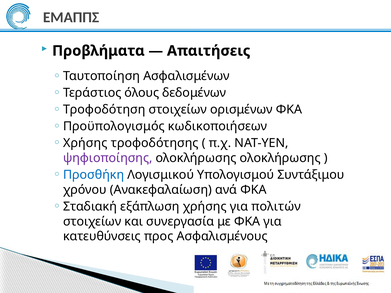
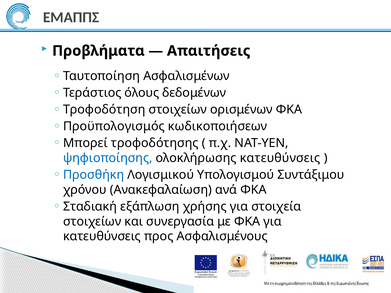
Χρήσης: Χρήσης -> Μπορεί (85, 143)
ψηφιοποίησης colour: purple -> blue (108, 158)
ολοκλήρωσης ολοκλήρωσης: ολοκλήρωσης -> κατευθύνσεις (280, 158)
πολιτών: πολιτών -> στοιχεία (276, 207)
